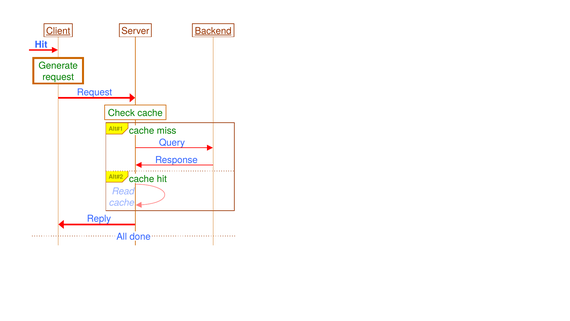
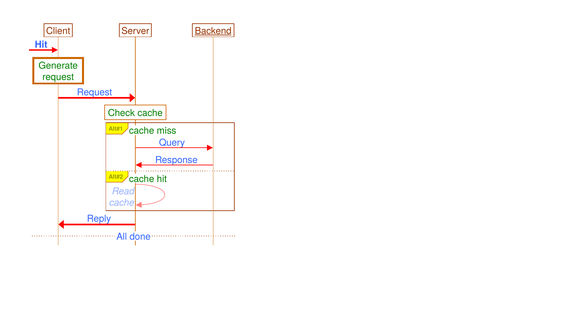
Client underline: present -> none (58, 31)
